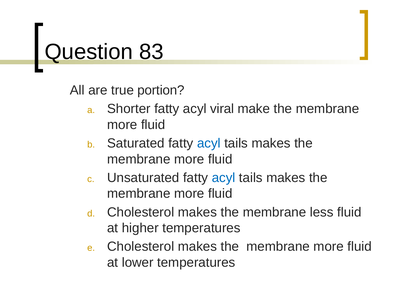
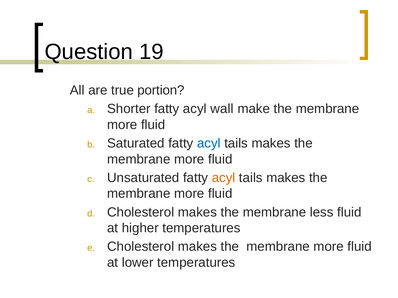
83: 83 -> 19 (151, 52)
viral: viral -> wall (222, 109)
acyl colour: blue -> orange (224, 178)
